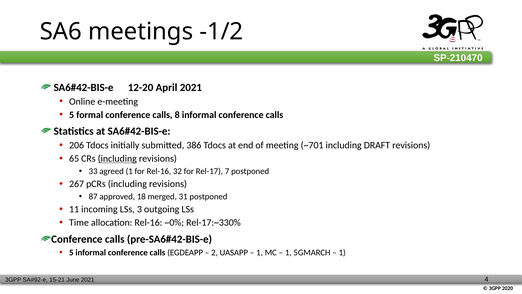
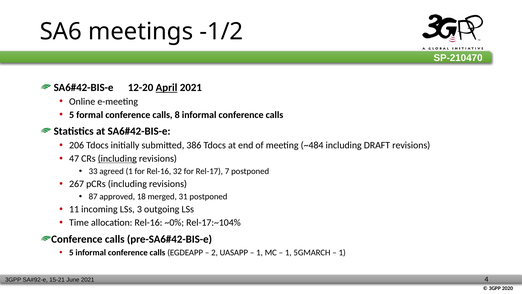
April underline: none -> present (167, 87)
~701: ~701 -> ~484 (312, 145)
65: 65 -> 47 (74, 158)
Rel-17:~330%: Rel-17:~330% -> Rel-17:~104% (213, 222)
